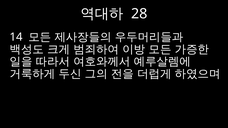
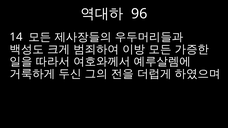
28: 28 -> 96 (139, 14)
